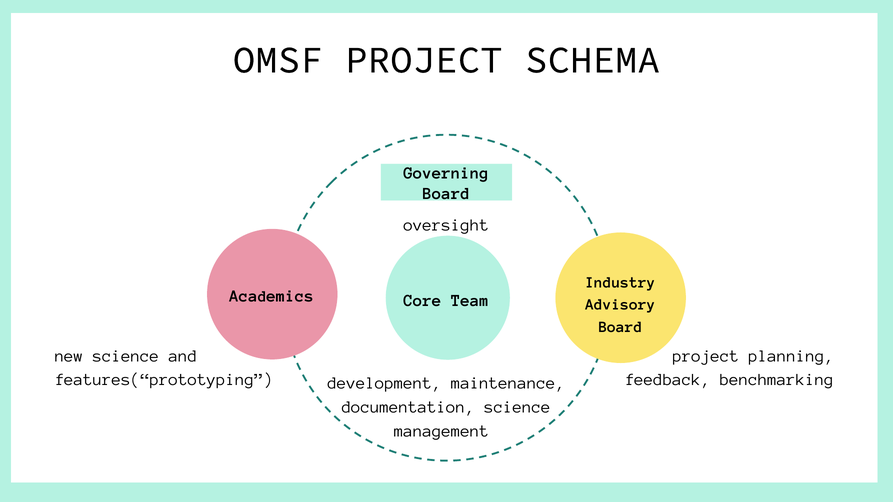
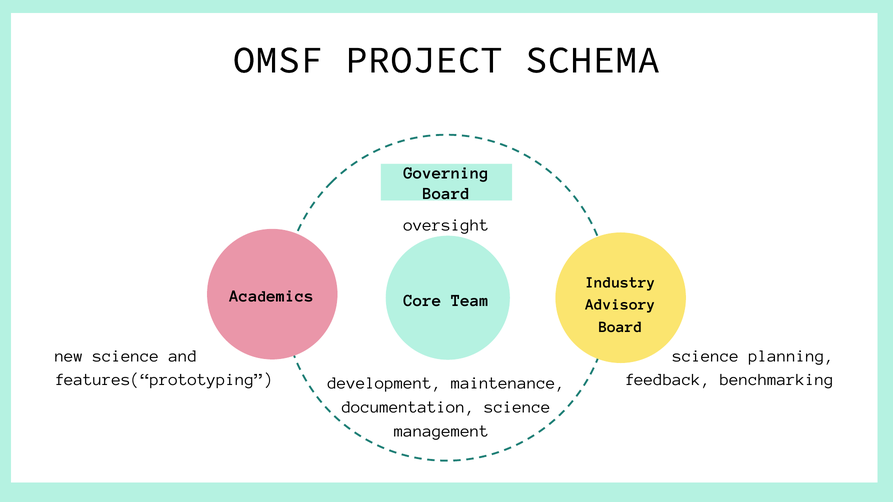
project: project -> science (706, 356)
